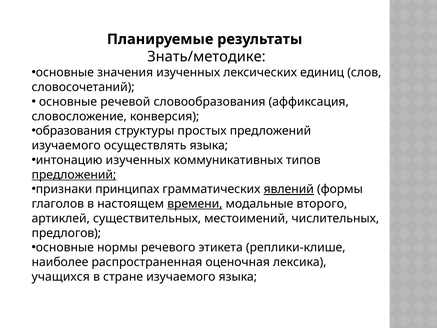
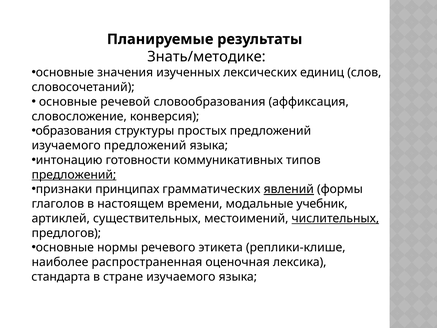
изучаемого осуществлять: осуществлять -> предложений (145, 145)
интонацию изученных: изученных -> готовности (138, 160)
времени underline: present -> none (195, 204)
второго: второго -> учебник (322, 204)
числительных underline: none -> present (335, 218)
учащихся: учащихся -> стандарта (61, 277)
